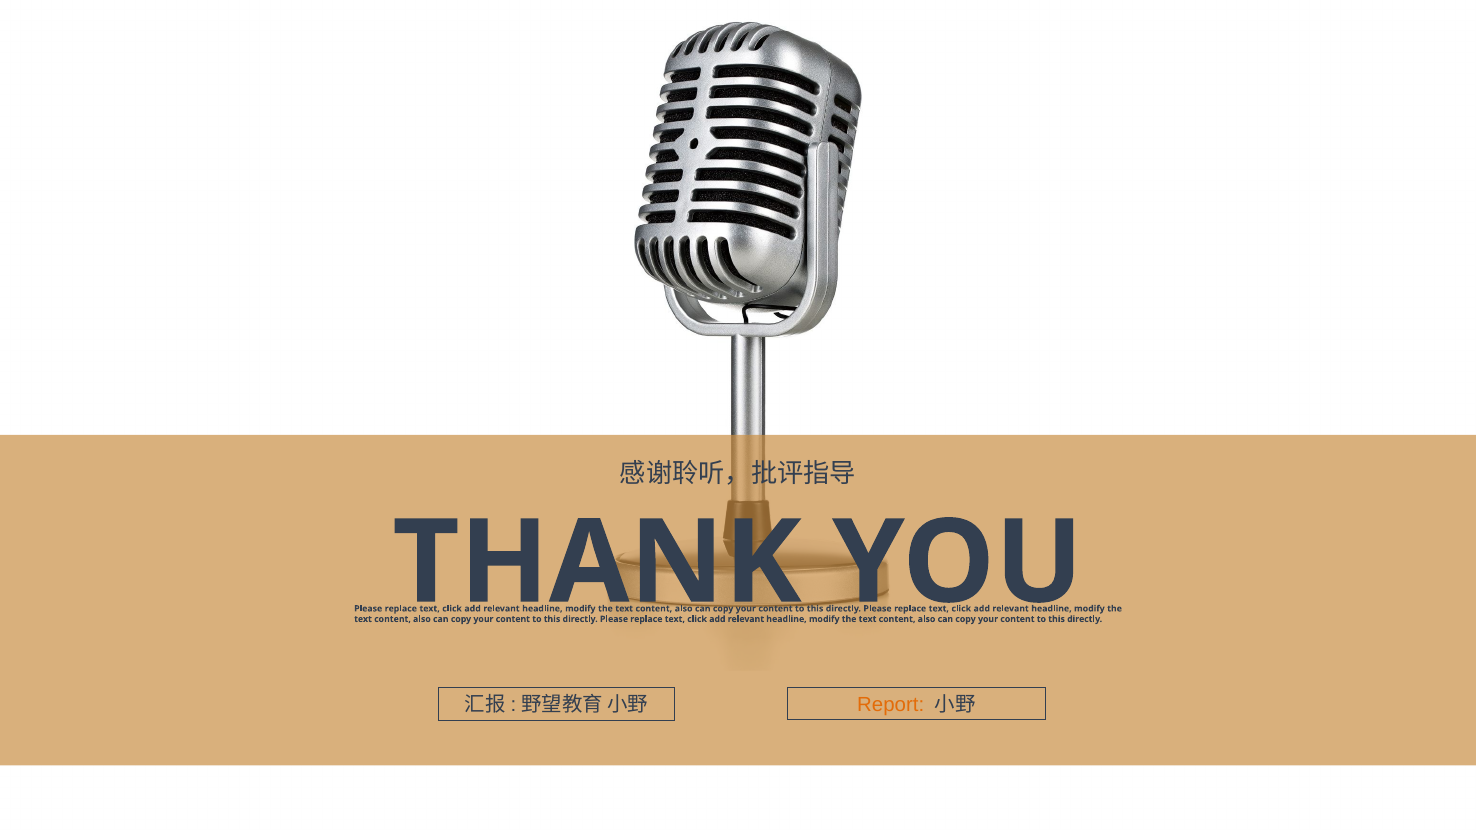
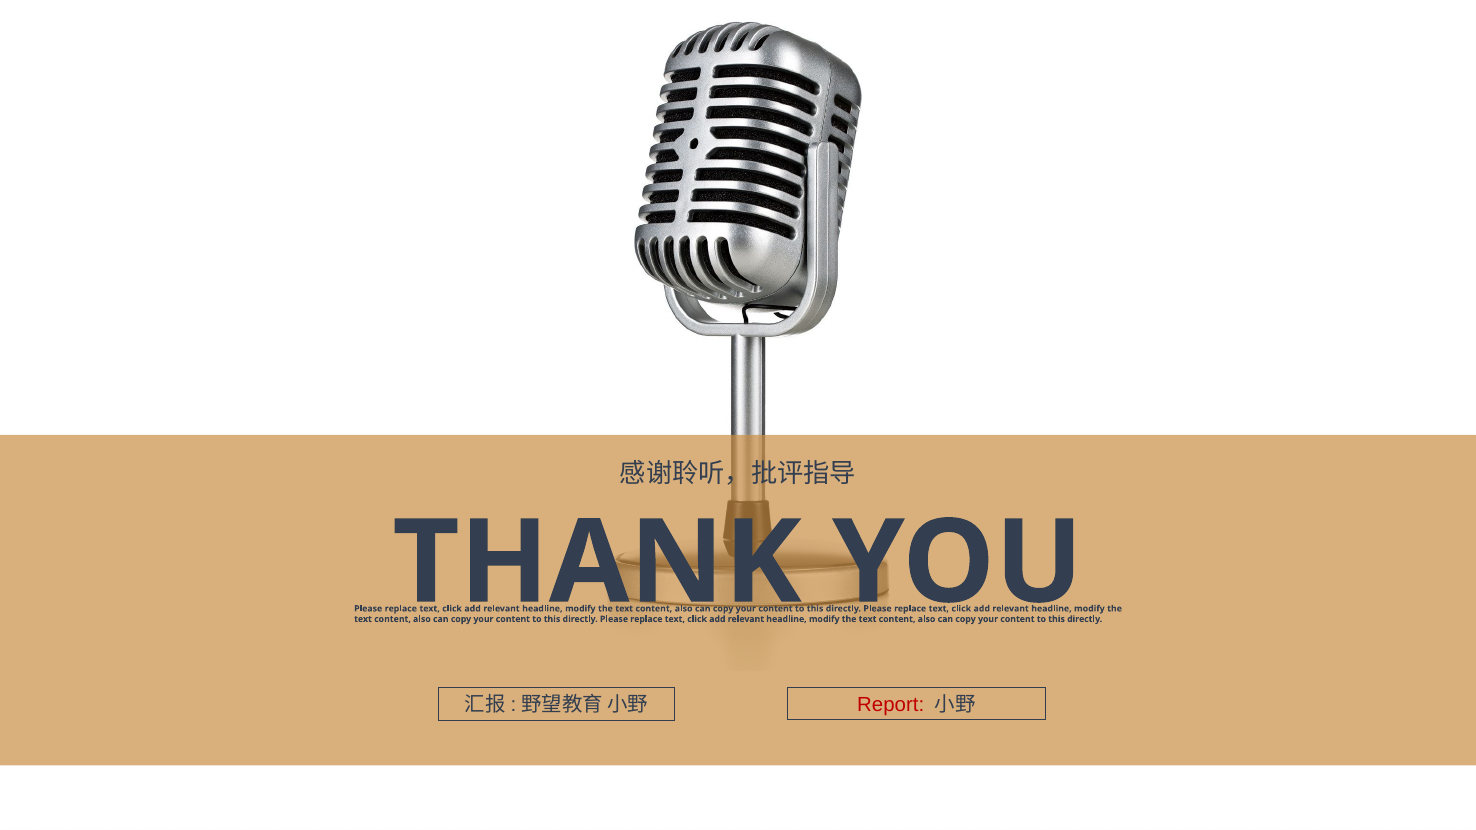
Report colour: orange -> red (891, 705)
